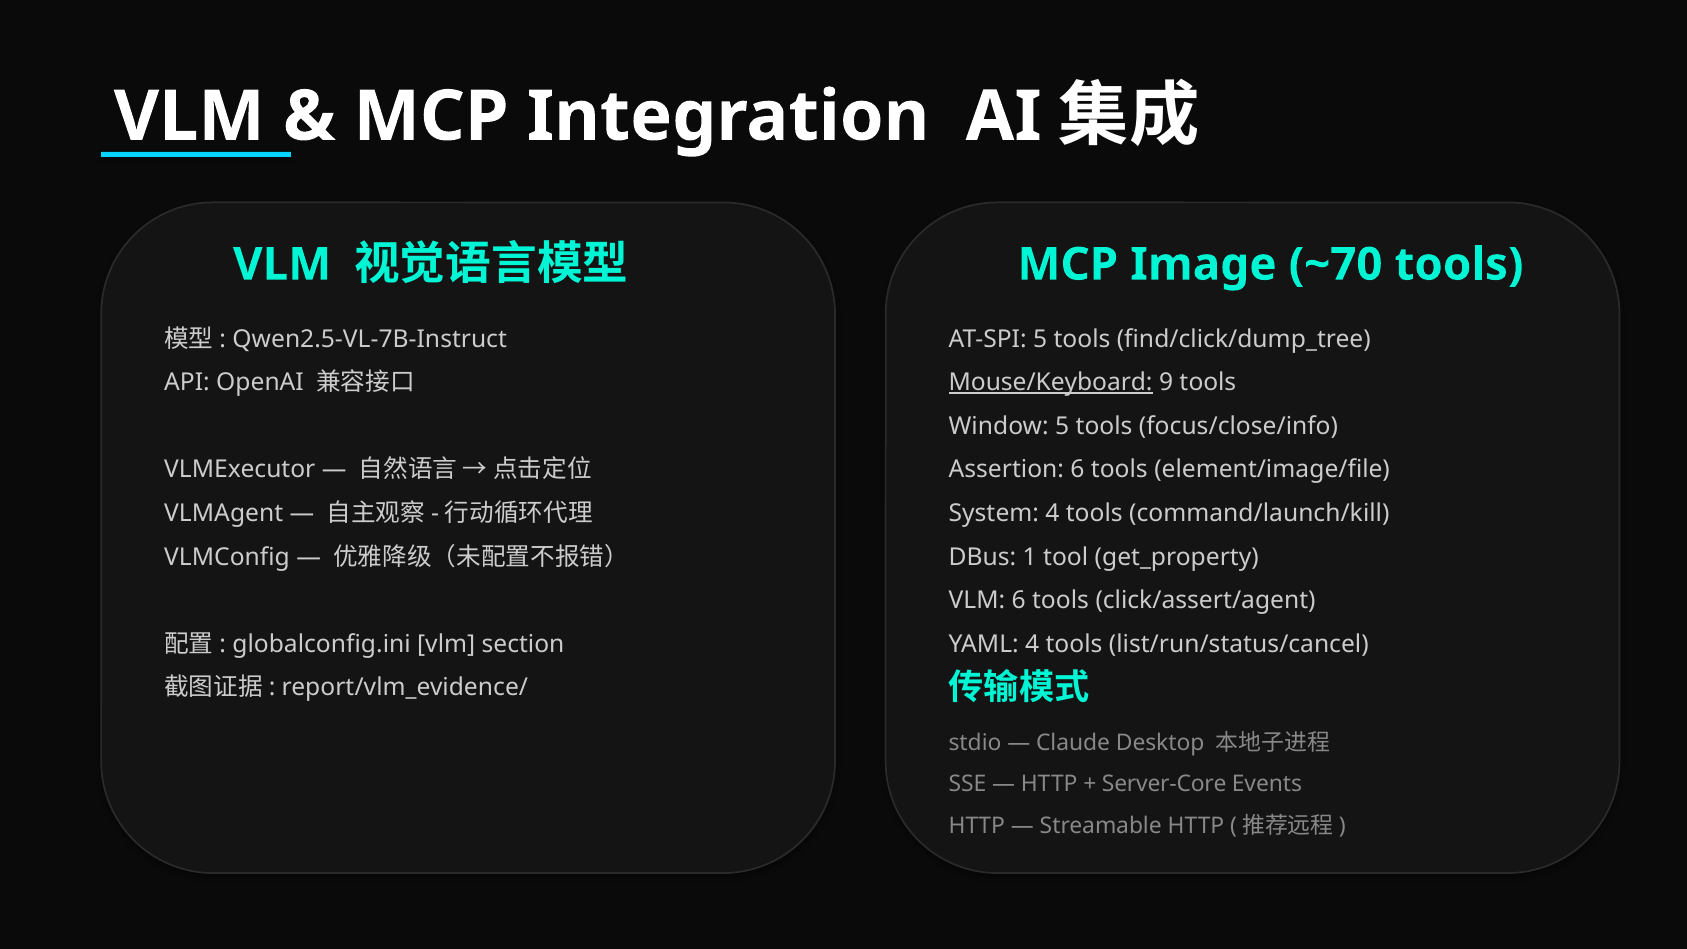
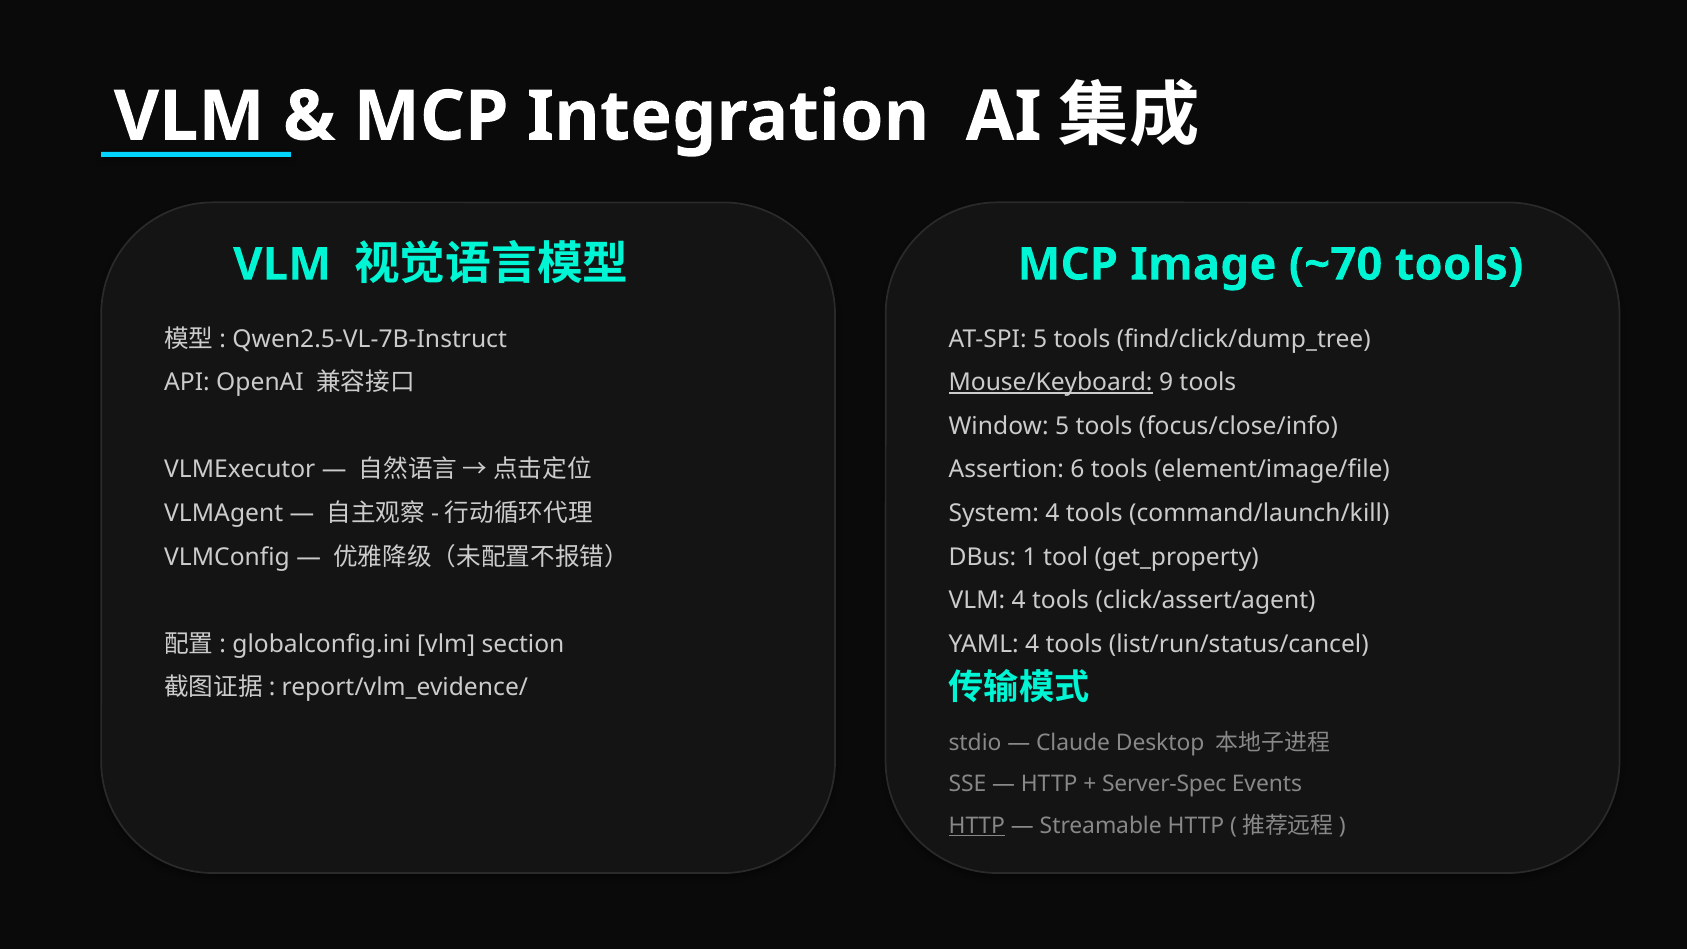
VLM 6: 6 -> 4 (1019, 601)
Server-Core: Server-Core -> Server-Spec (1164, 784)
HTTP underline: none -> present (977, 826)
